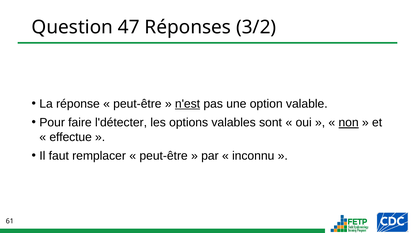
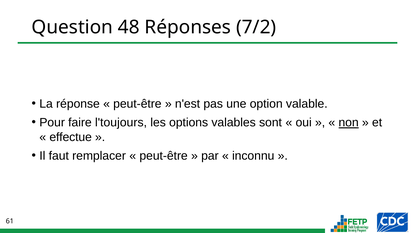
47: 47 -> 48 (129, 27)
3/2: 3/2 -> 7/2 (256, 27)
n'est underline: present -> none (188, 104)
l'détecter: l'détecter -> l'toujours (121, 123)
